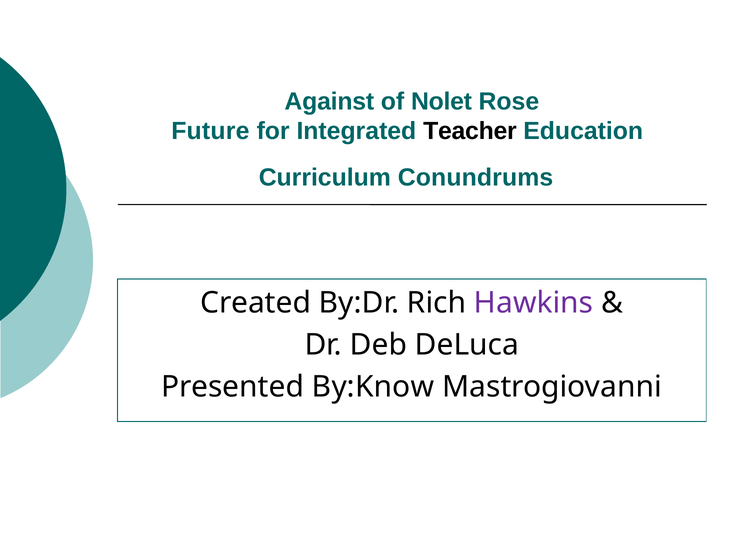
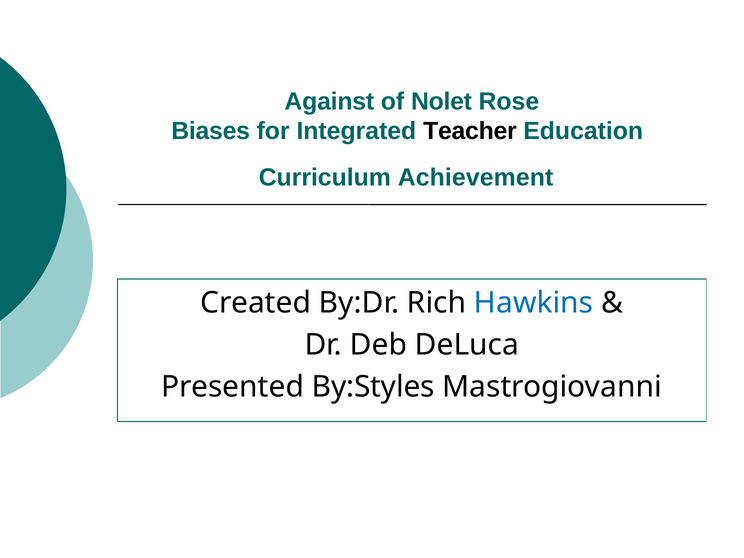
Future: Future -> Biases (211, 131)
Conundrums: Conundrums -> Achievement (476, 178)
Hawkins colour: purple -> blue (534, 303)
By:Know: By:Know -> By:Styles (373, 387)
